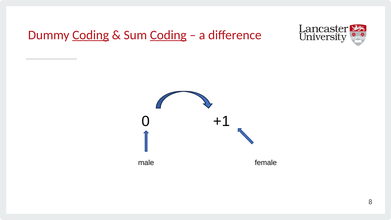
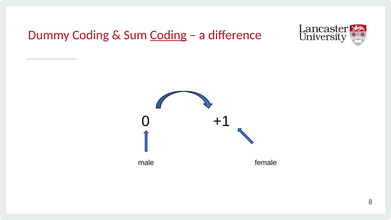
Coding underline: present -> none (91, 35)
